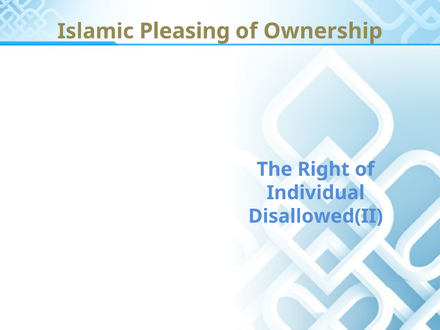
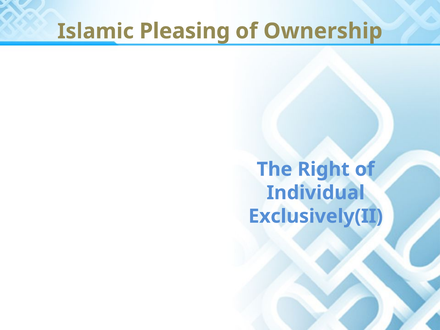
Disallowed(II: Disallowed(II -> Exclusively(II (316, 216)
